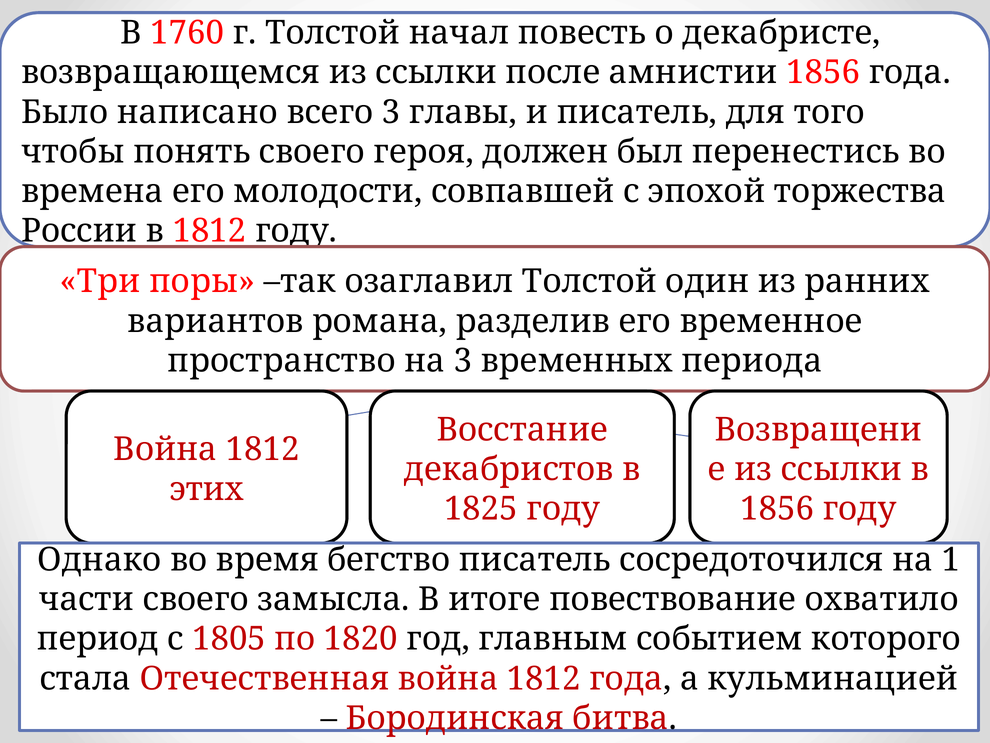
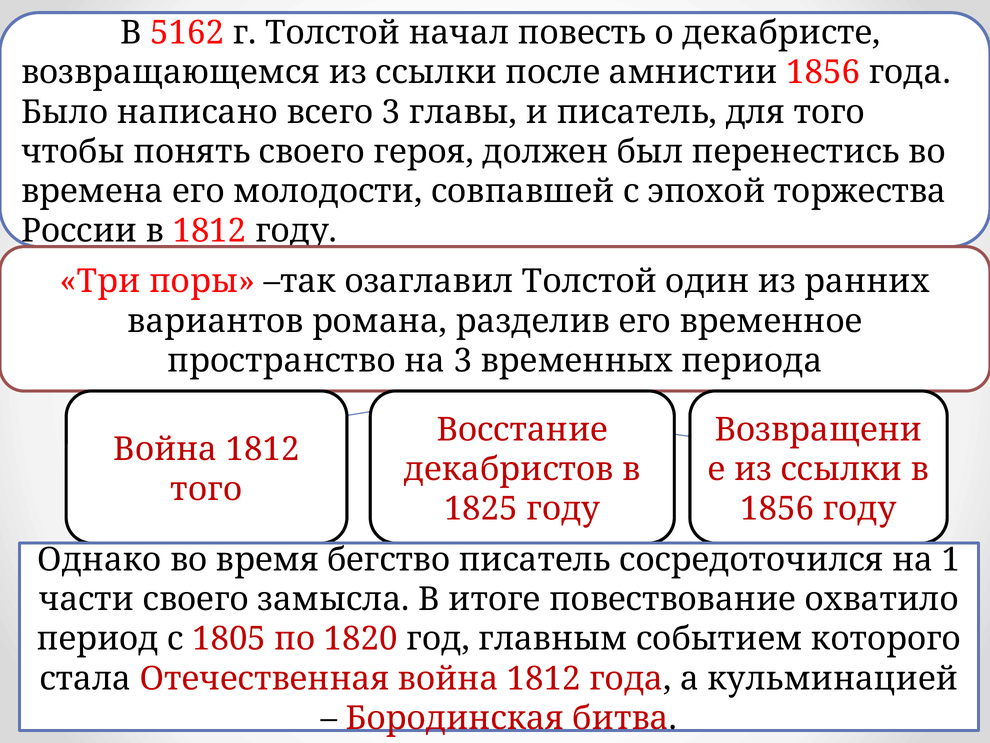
1760: 1760 -> 5162 (187, 33)
этих: этих -> того (206, 489)
